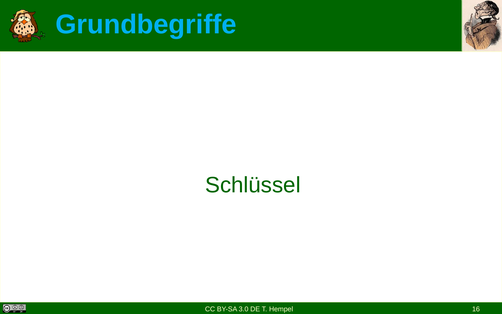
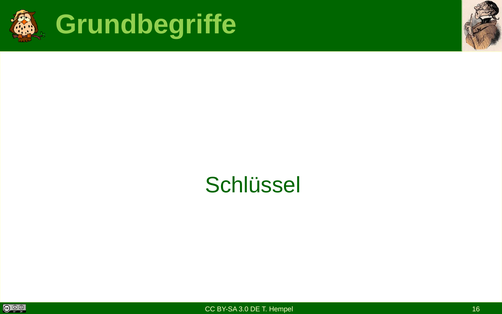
Grundbegriffe colour: light blue -> light green (146, 25)
